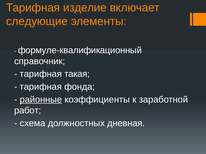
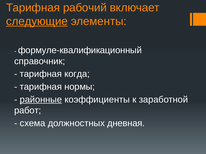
изделие: изделие -> рабочий (85, 8)
следующие underline: none -> present (37, 21)
такая: такая -> когда (77, 74)
фонда: фонда -> нормы (80, 87)
